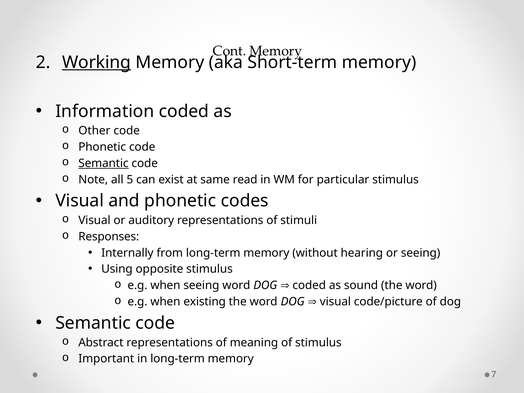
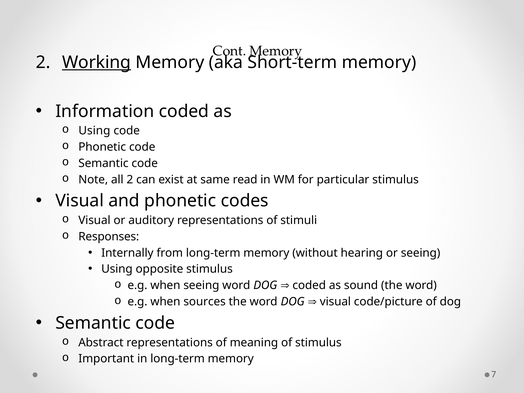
Other: Other -> Using (94, 131)
Semantic underline: present -> none (103, 163)
all 5: 5 -> 2 (130, 180)
existing: existing -> sources (205, 302)
